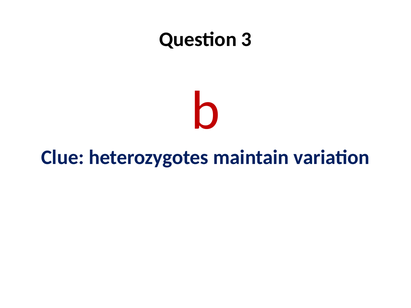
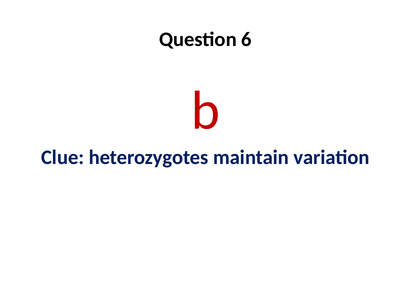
3: 3 -> 6 (246, 39)
